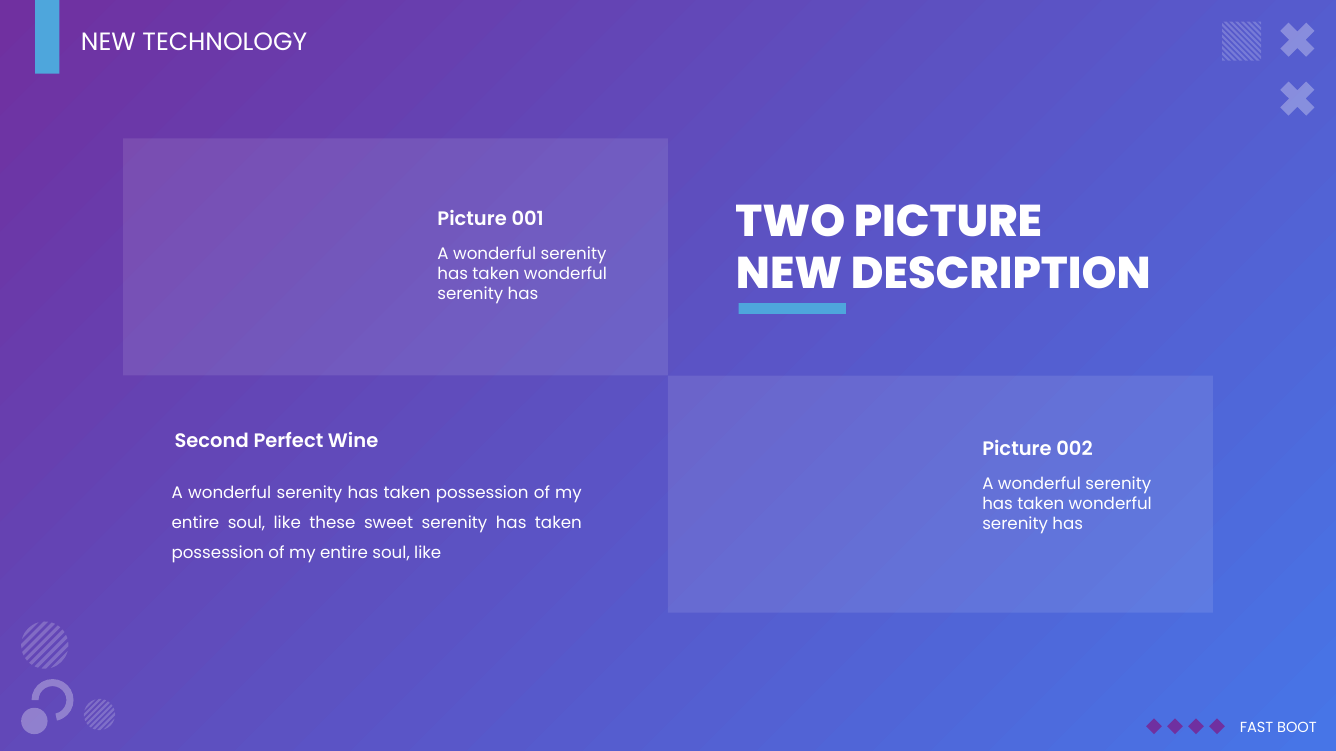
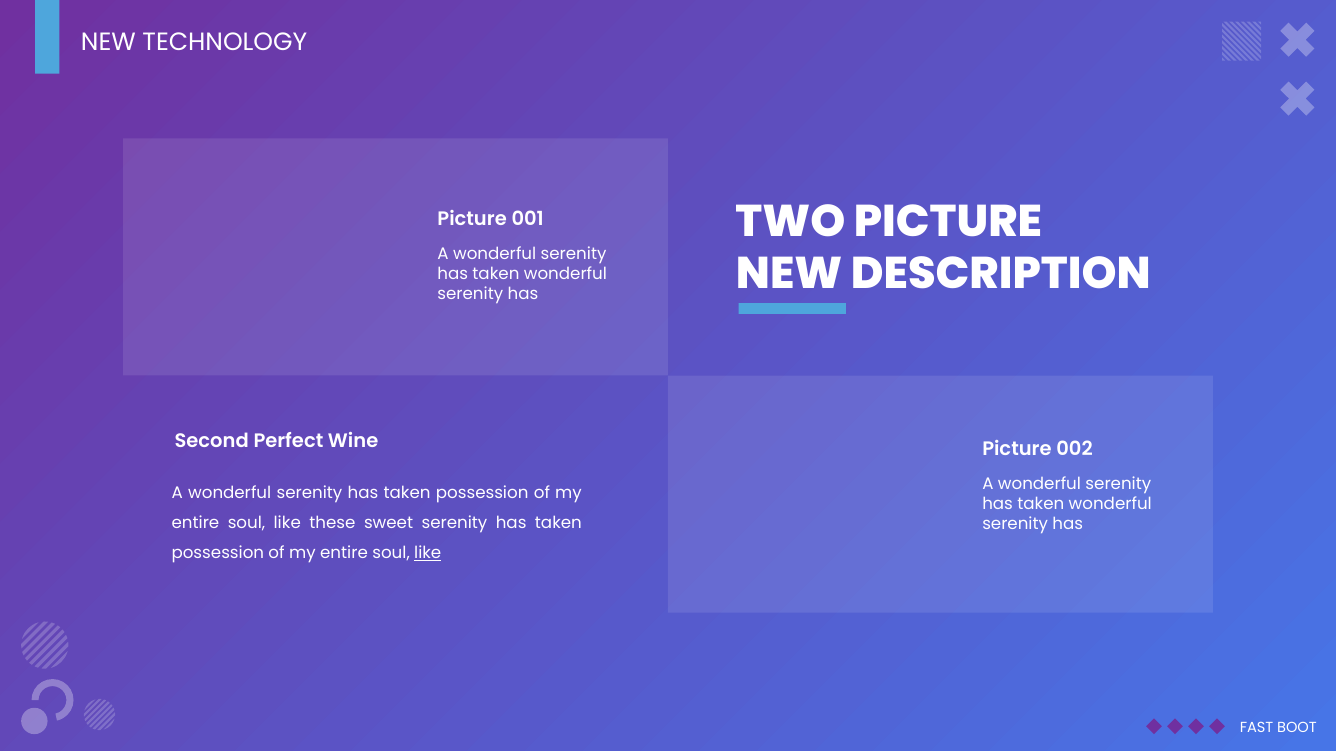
like underline: none -> present (428, 554)
